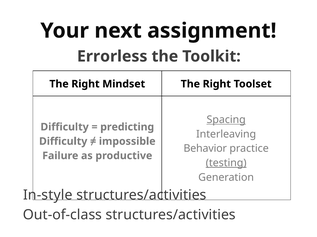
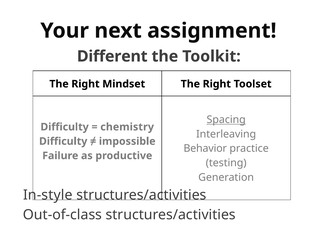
Errorless: Errorless -> Different (112, 57)
predicting: predicting -> chemistry (127, 127)
testing underline: present -> none (226, 163)
